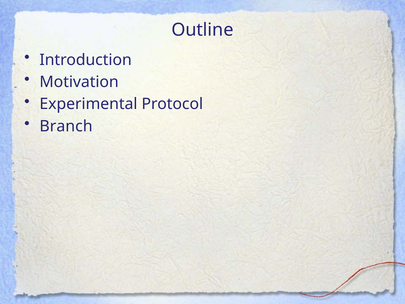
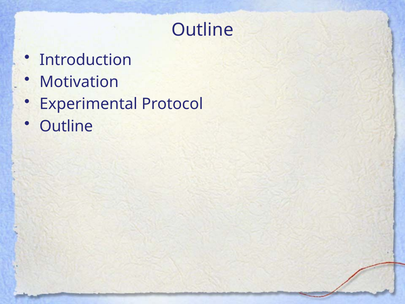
Branch: Branch -> Outline (66, 126)
